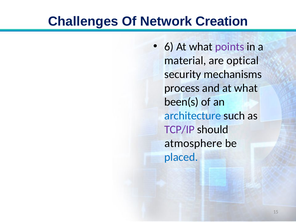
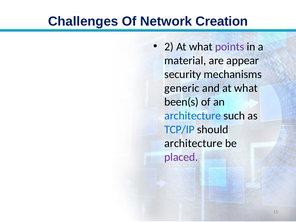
6: 6 -> 2 (169, 47)
optical: optical -> appear (243, 60)
process: process -> generic (182, 88)
TCP/IP colour: purple -> blue (179, 130)
atmosphere: atmosphere -> architecture (193, 143)
placed colour: blue -> purple (181, 157)
